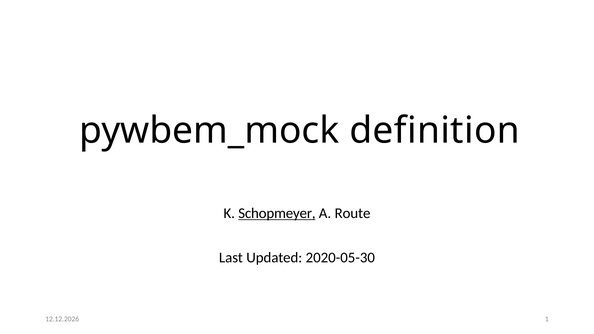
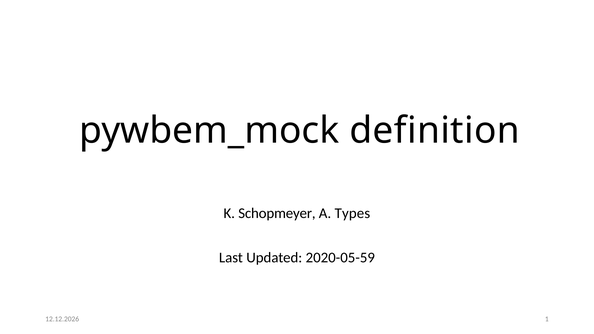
Schopmeyer underline: present -> none (277, 213)
Route: Route -> Types (352, 213)
2020-05-30: 2020-05-30 -> 2020-05-59 (340, 258)
